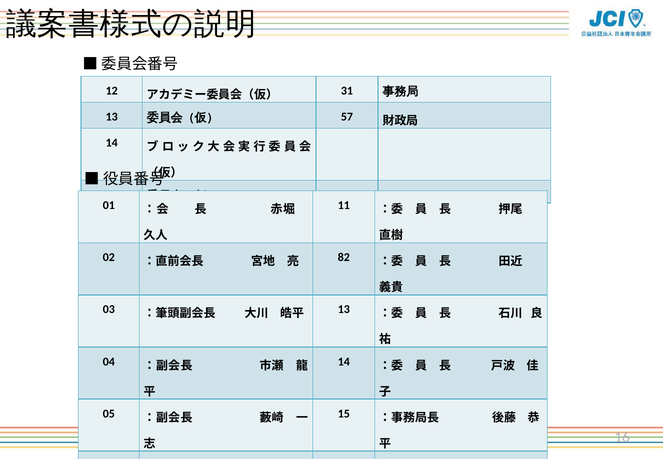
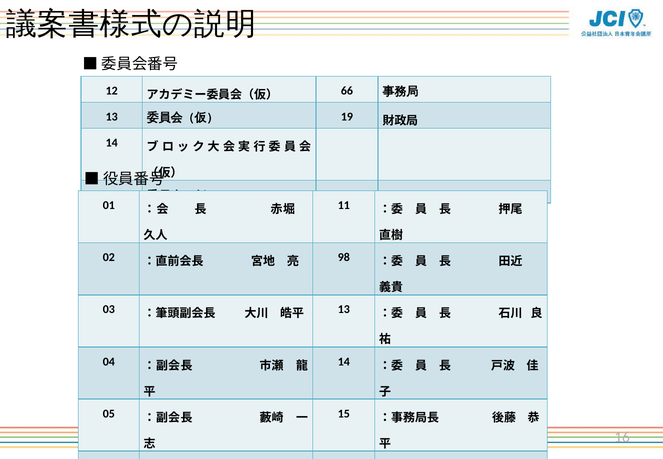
31: 31 -> 66 (347, 91)
57: 57 -> 19 (347, 117)
82: 82 -> 98 (344, 257)
